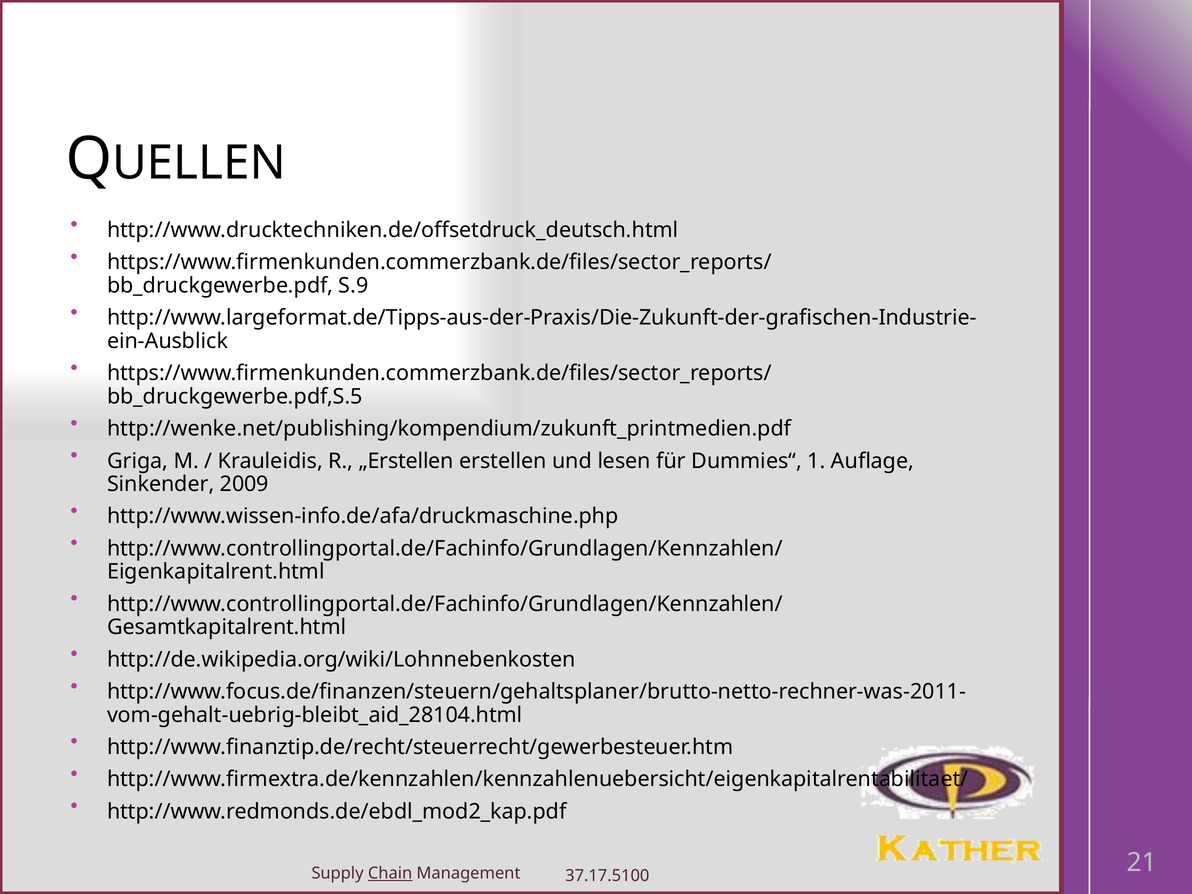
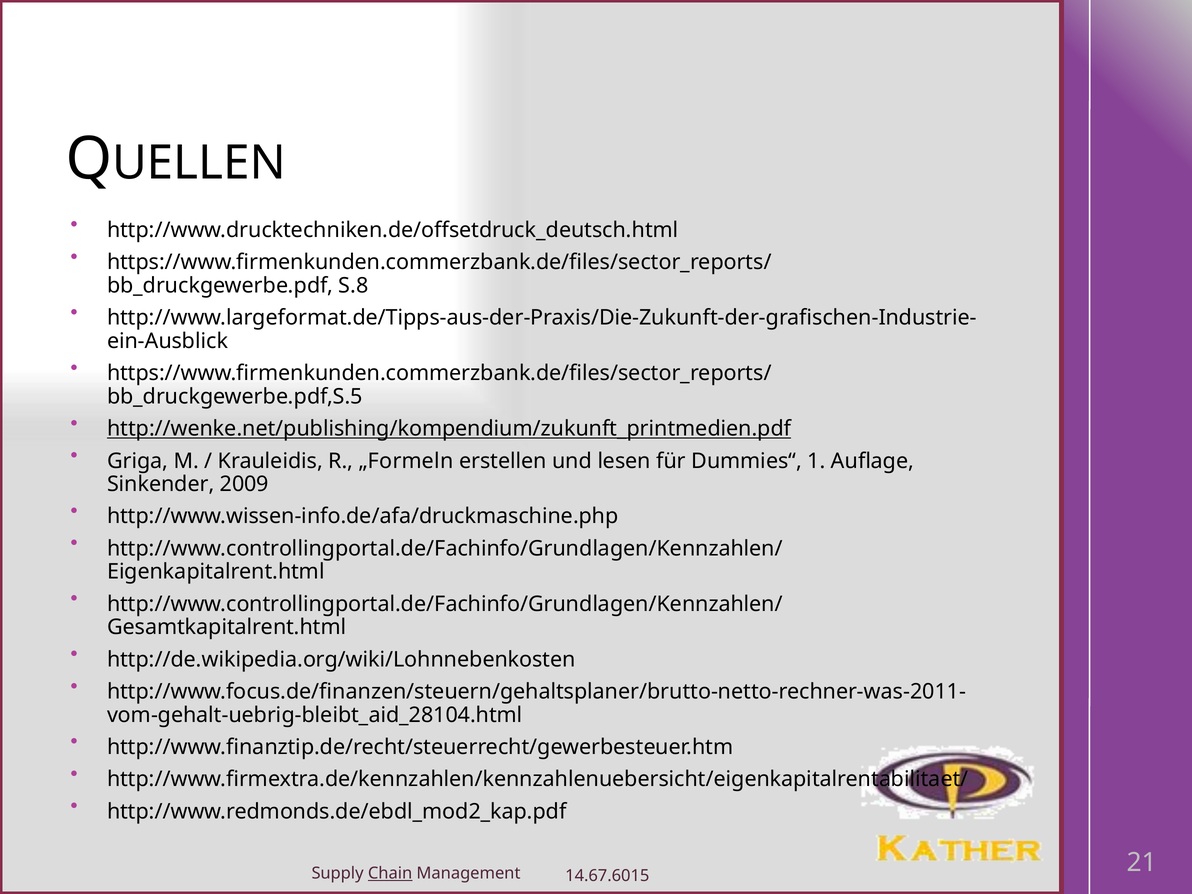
S.9: S.9 -> S.8 (353, 286)
http://wenke.net/publishing/kompendium/zukunft_printmedien.pdf underline: none -> present (449, 429)
„Erstellen: „Erstellen -> „Formeln (406, 461)
37.17.5100: 37.17.5100 -> 14.67.6015 (607, 876)
